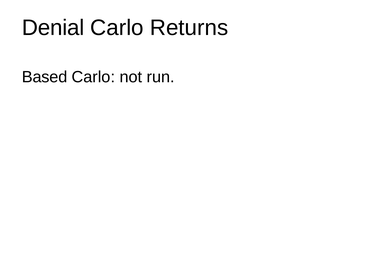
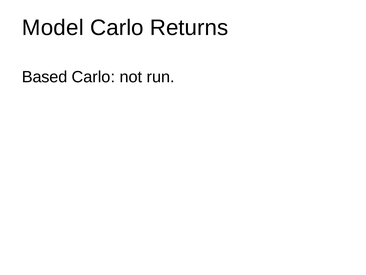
Denial: Denial -> Model (53, 28)
